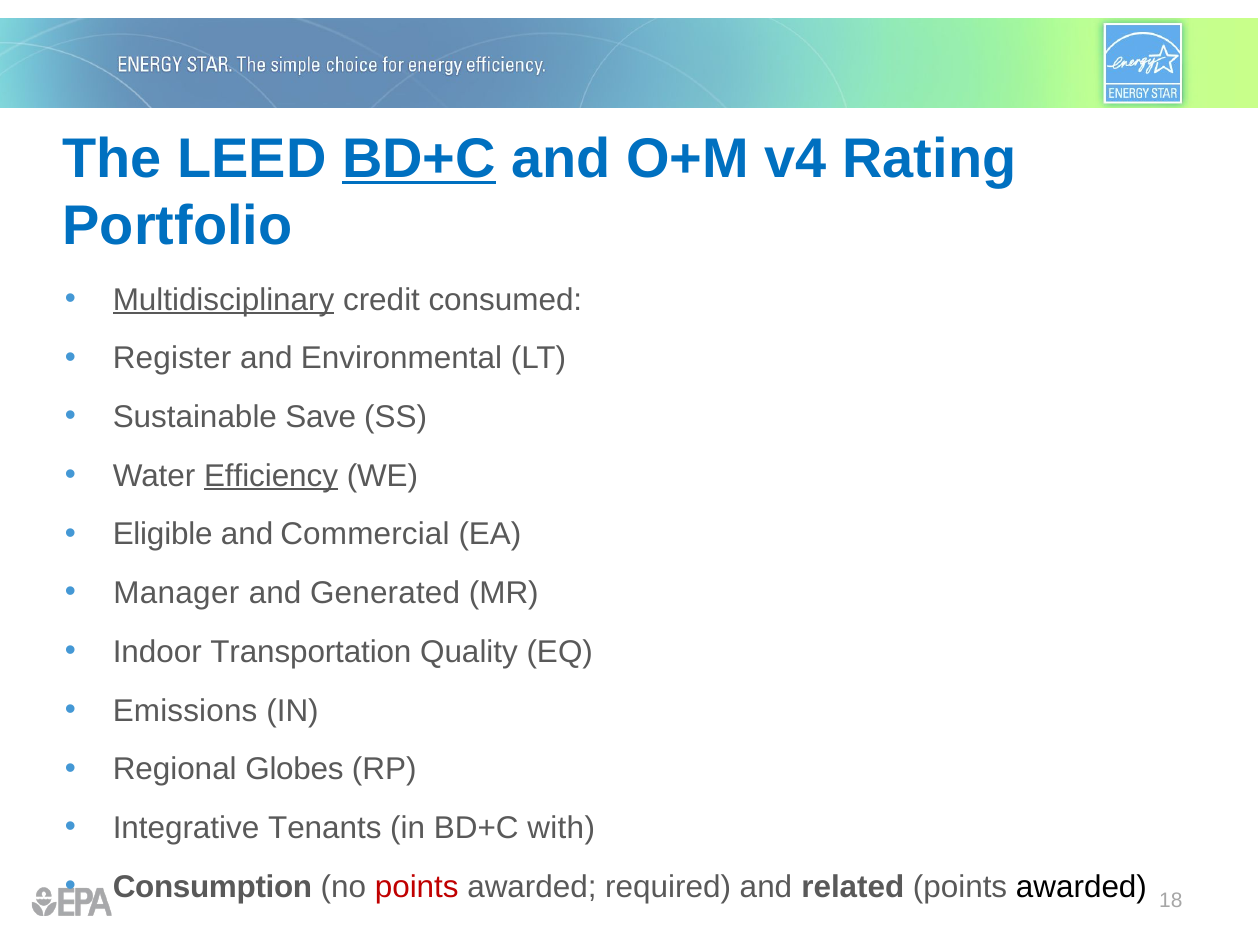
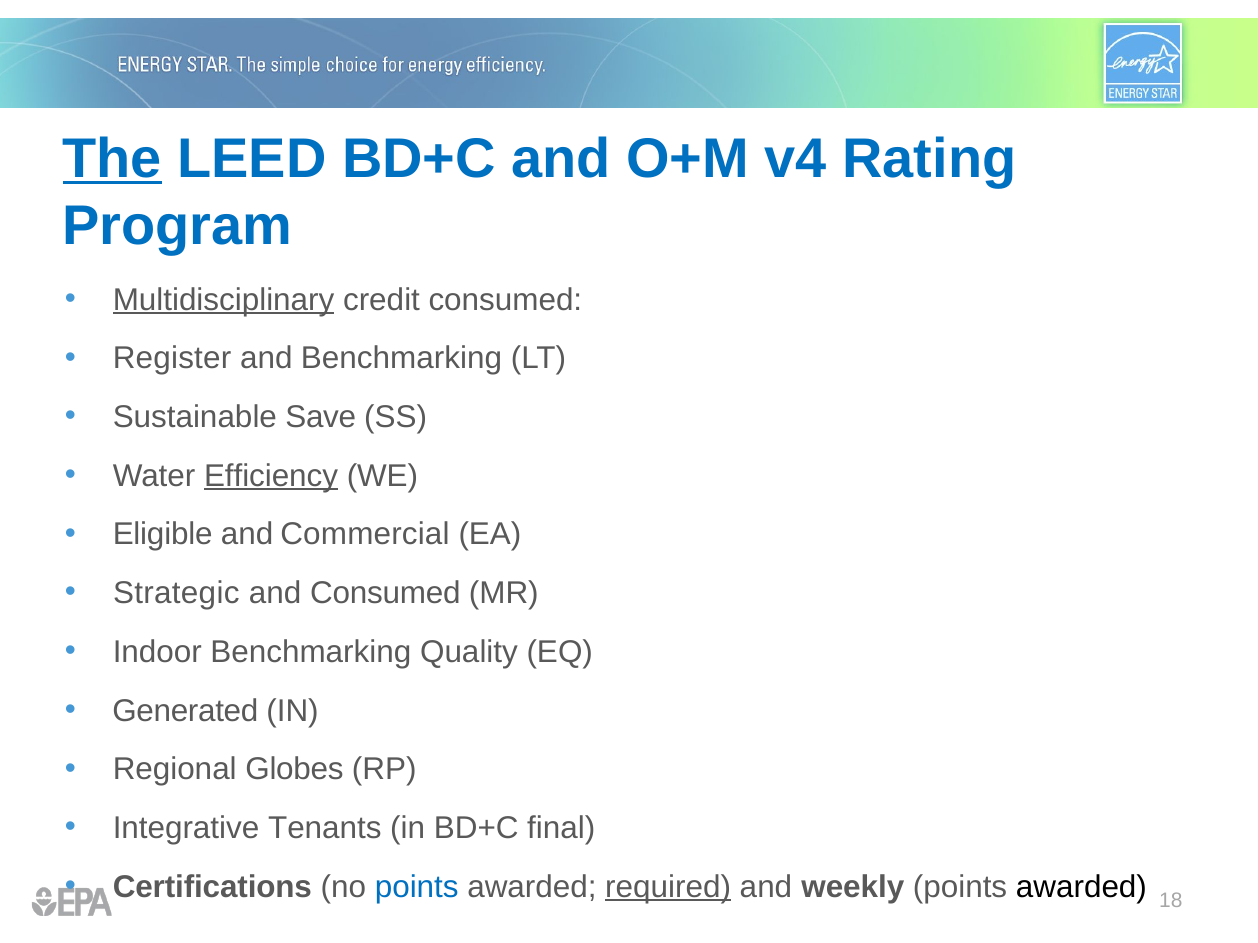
The underline: none -> present (112, 159)
BD+C underline: present -> none (419, 159)
Portfolio: Portfolio -> Program (178, 226)
and Environmental: Environmental -> Benchmarking (402, 359)
Manager: Manager -> Strategic (176, 594)
and Generated: Generated -> Consumed (385, 594)
Indoor Transportation: Transportation -> Benchmarking (311, 652)
Emissions: Emissions -> Generated (185, 711)
with: with -> final (561, 829)
Consumption: Consumption -> Certifications (212, 887)
points colour: red -> blue (417, 887)
required underline: none -> present (668, 887)
related: related -> weekly (853, 887)
